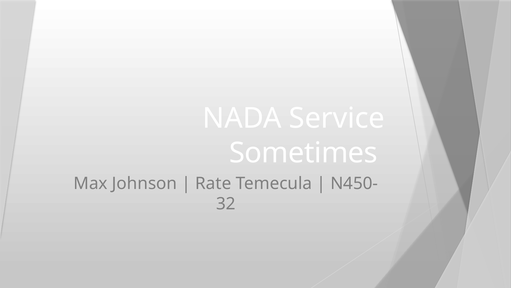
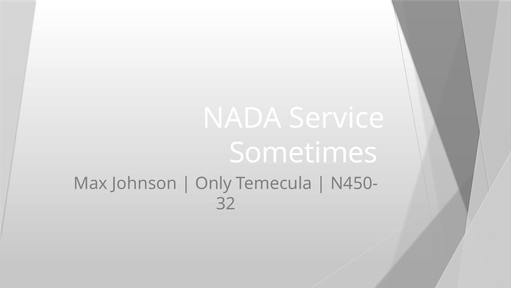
Rate: Rate -> Only (214, 183)
